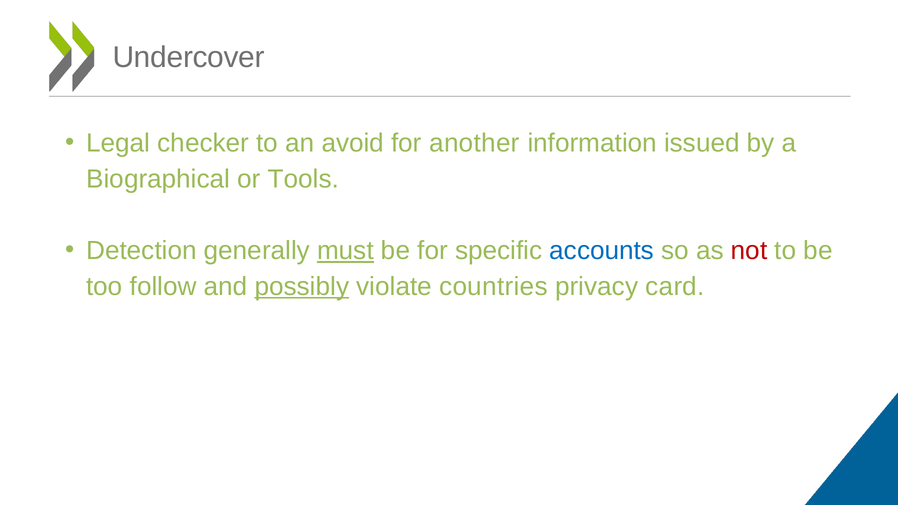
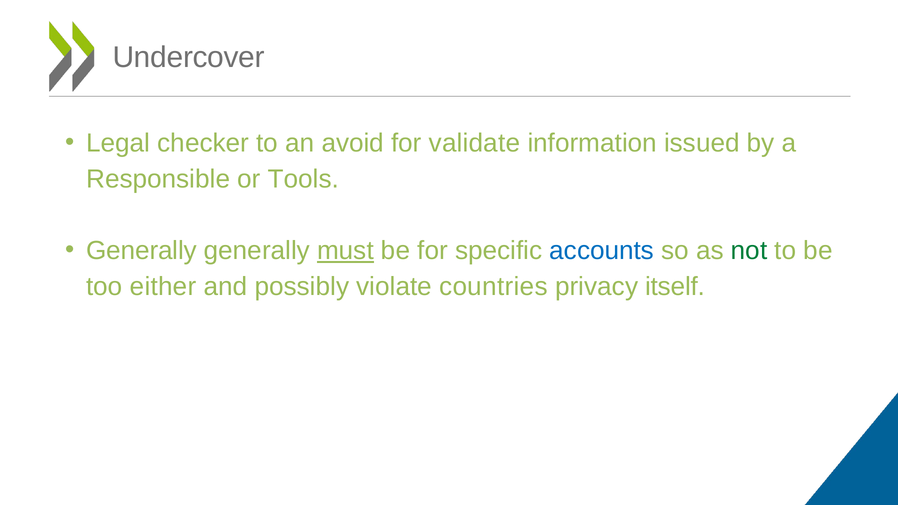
another: another -> validate (475, 143)
Biographical: Biographical -> Responsible (158, 179)
Detection: Detection -> Generally (142, 251)
not colour: red -> green (749, 251)
follow: follow -> either (163, 287)
possibly underline: present -> none (302, 287)
card: card -> itself (675, 287)
